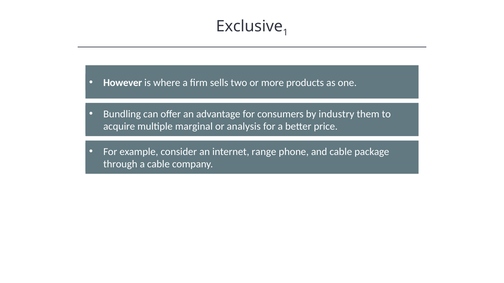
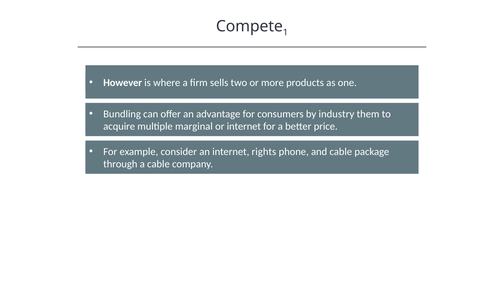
Exclusive: Exclusive -> Compete (249, 26)
or analysis: analysis -> internet (244, 127)
range: range -> rights (264, 152)
